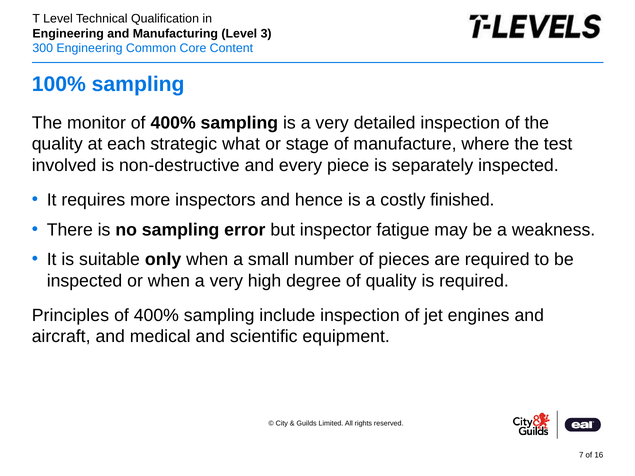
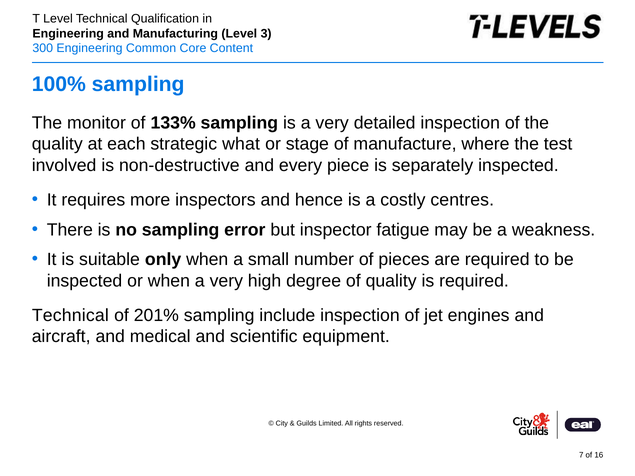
400%: 400% -> 133% (173, 123)
finished: finished -> centres (462, 200)
Principles: Principles -> Technical (70, 315)
400%: 400% -> 201% (156, 315)
